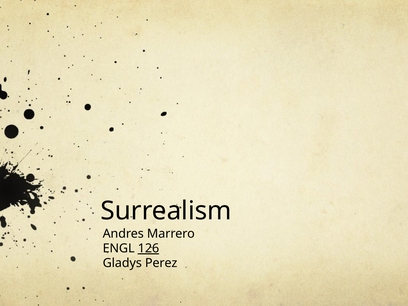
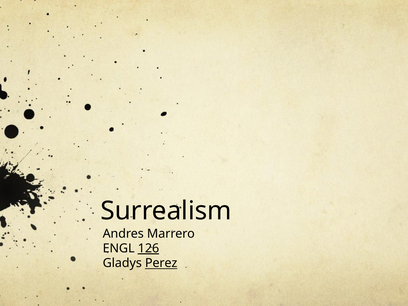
Perez underline: none -> present (161, 263)
